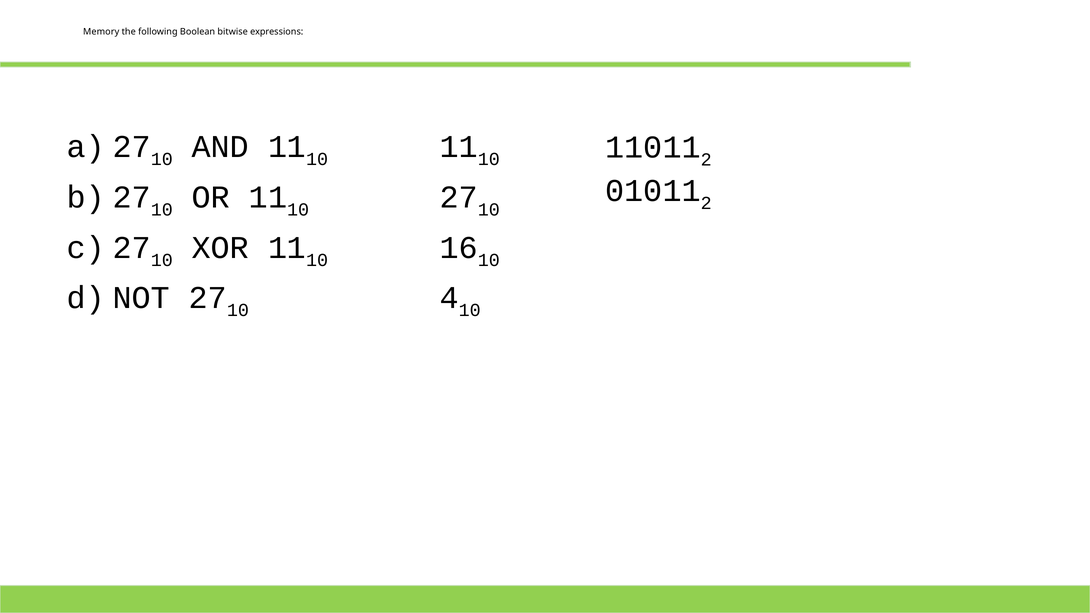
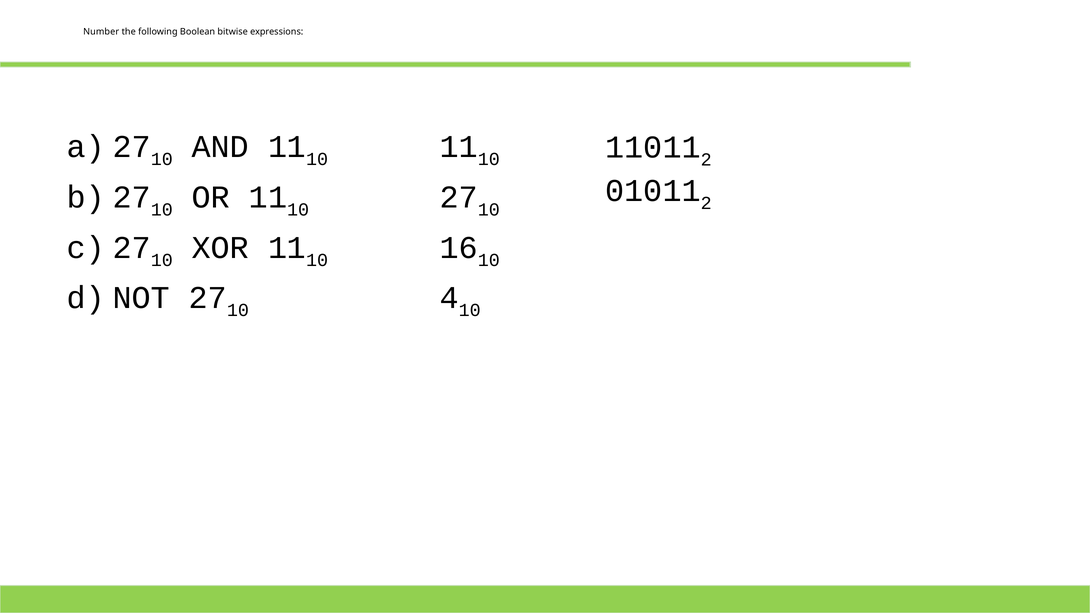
Memory: Memory -> Number (101, 32)
